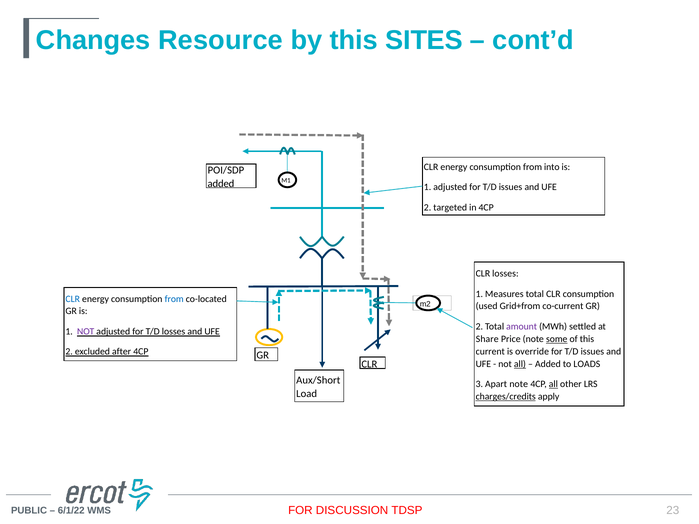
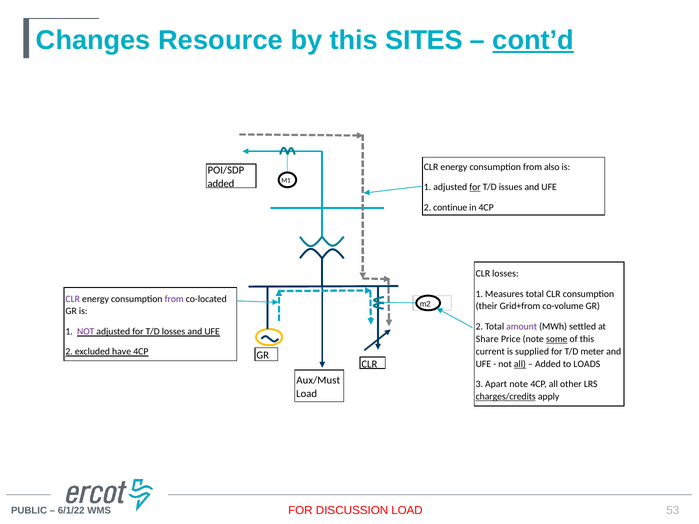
cont’d underline: none -> present (533, 40)
into: into -> also (552, 167)
for underline: none -> present (475, 187)
targeted: targeted -> continue (450, 208)
CLR colour: blue -> purple (73, 299)
from colour: blue -> purple (174, 299)
used: used -> their (487, 306)
co-current: co-current -> co-volume (563, 306)
override: override -> supplied (532, 352)
issues: issues -> meter (592, 352)
after: after -> have (122, 352)
Aux/Short: Aux/Short -> Aux/Must (318, 380)
all underline: present -> none (553, 384)
DISCUSSION TDSP: TDSP -> LOAD (407, 510)
23: 23 -> 53 (673, 511)
